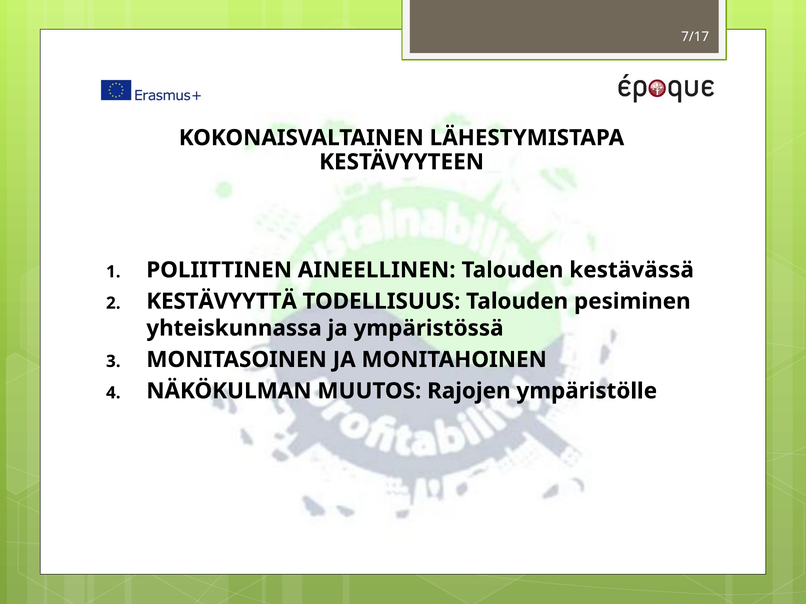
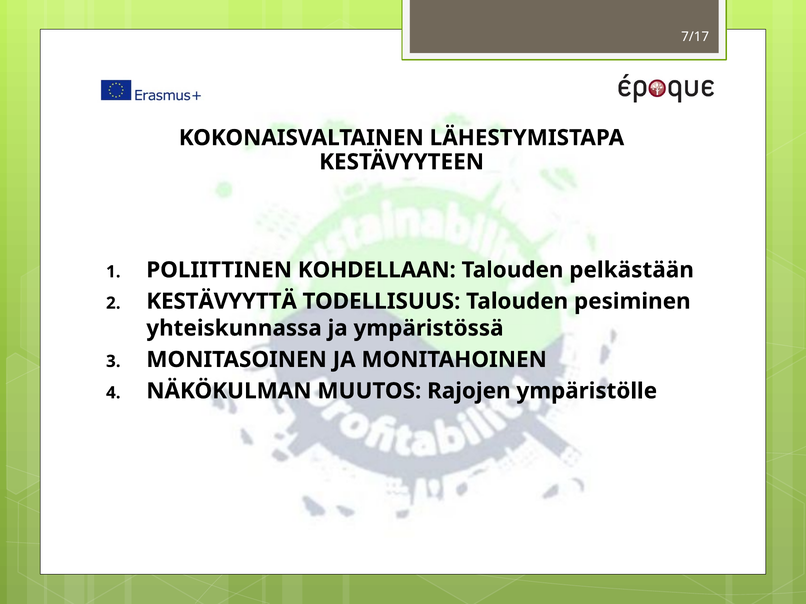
AINEELLINEN: AINEELLINEN -> KOHDELLAAN (377, 270)
kestävässä: kestävässä -> pelkästään (632, 270)
